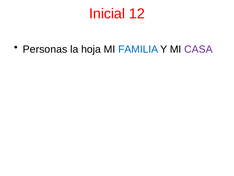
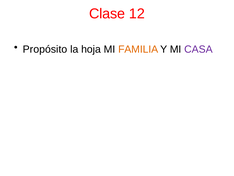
Inicial: Inicial -> Clase (107, 14)
Personas: Personas -> Propósito (45, 49)
FAMILIA colour: blue -> orange (138, 49)
